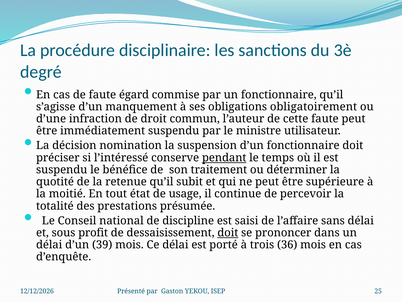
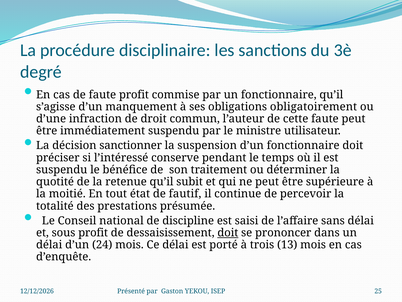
faute égard: égard -> profit (134, 95)
nomination: nomination -> sanctionner (131, 145)
pendant underline: present -> none (224, 157)
usage: usage -> fautif (185, 194)
39: 39 -> 24 (102, 244)
36: 36 -> 13 (287, 244)
